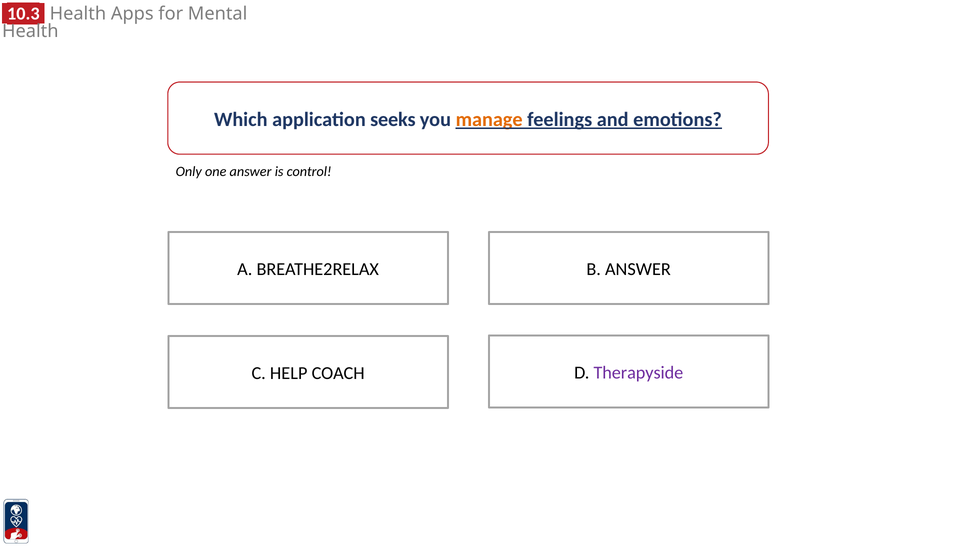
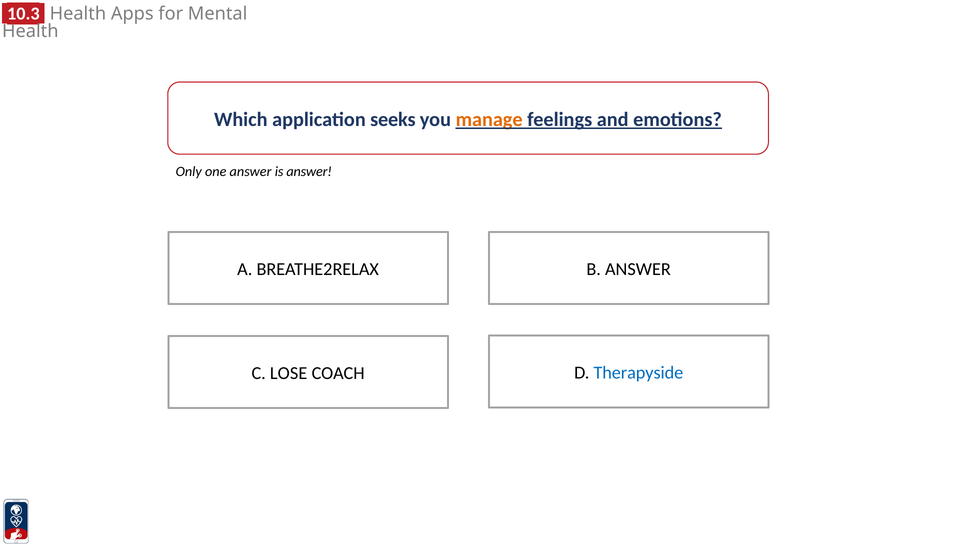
is control: control -> answer (309, 172)
Therapyside colour: purple -> blue (638, 373)
HELP: HELP -> LOSE (289, 373)
